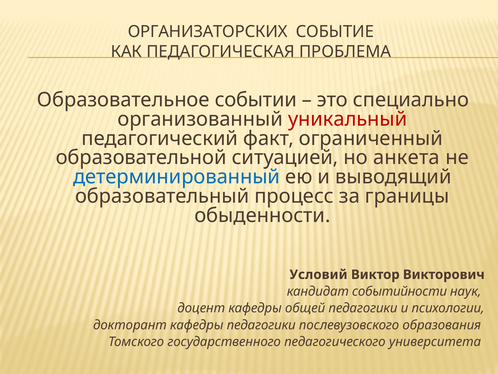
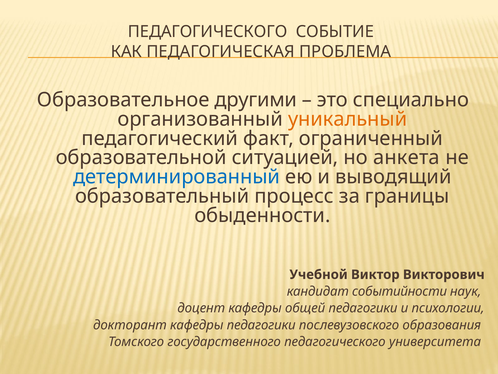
ОРГАНИЗАТОРСКИХ: ОРГАНИЗАТОРСКИХ -> ПЕДАГОГИЧЕСКОГО (208, 32)
событии: событии -> другими (256, 100)
уникальный colour: red -> orange (348, 119)
Условий: Условий -> Учебной (319, 274)
